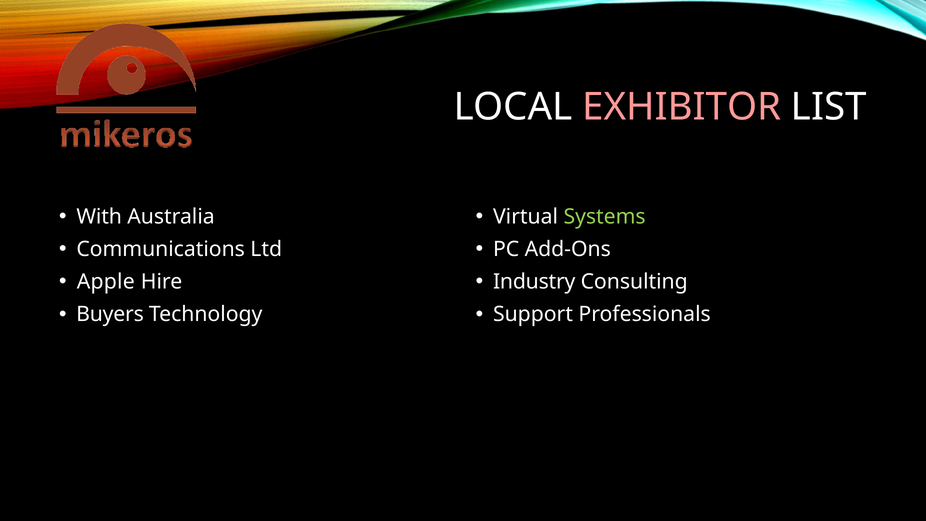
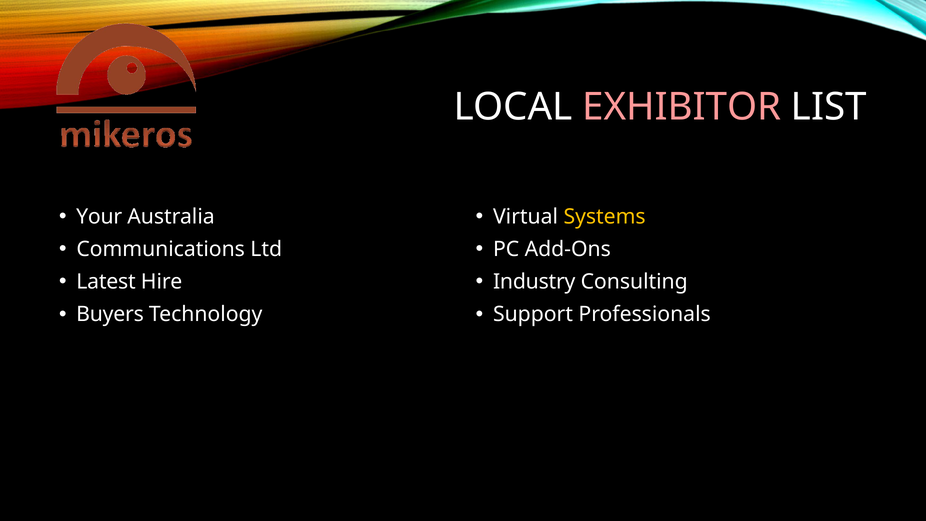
With: With -> Your (99, 217)
Systems colour: light green -> yellow (605, 217)
Apple: Apple -> Latest (106, 282)
